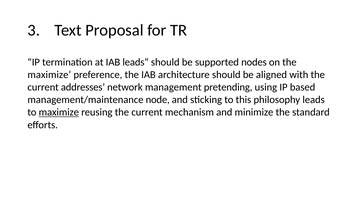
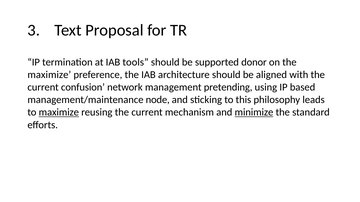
IAB leads: leads -> tools (136, 62)
nodes: nodes -> donor (254, 62)
addresses: addresses -> confusion (83, 87)
minimize underline: none -> present (254, 113)
